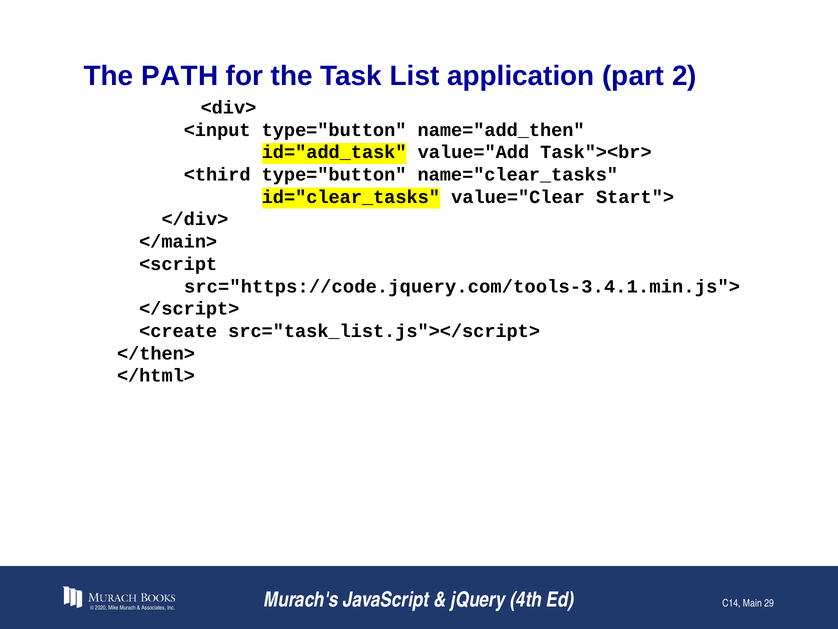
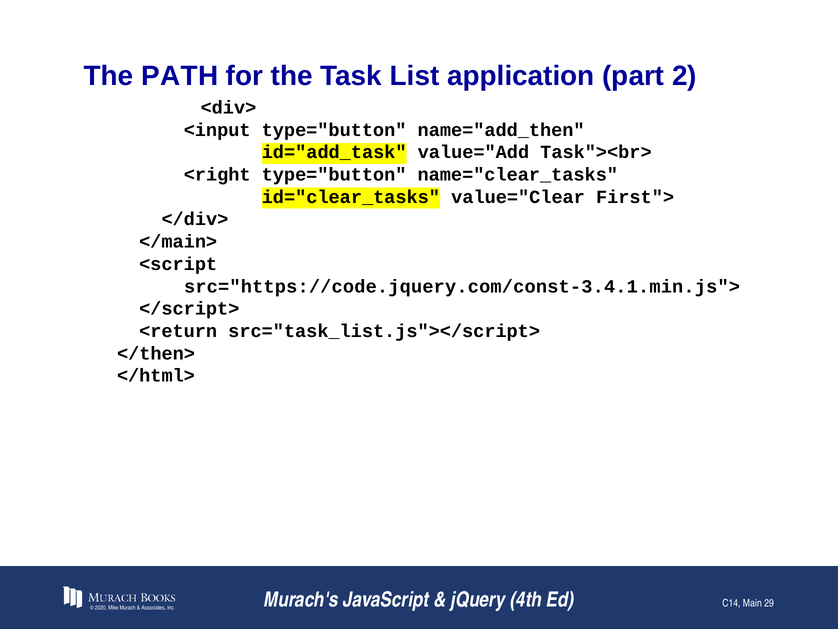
<third: <third -> <right (217, 174)
Start">: Start"> -> First"> (635, 197)
src="https://code.jquery.com/tools-3.4.1.min.js">: src="https://code.jquery.com/tools-3.4.1.min.js"> -> src="https://code.jquery.com/const-3.4.1.min.js"> (462, 286)
<create: <create -> <return (178, 331)
